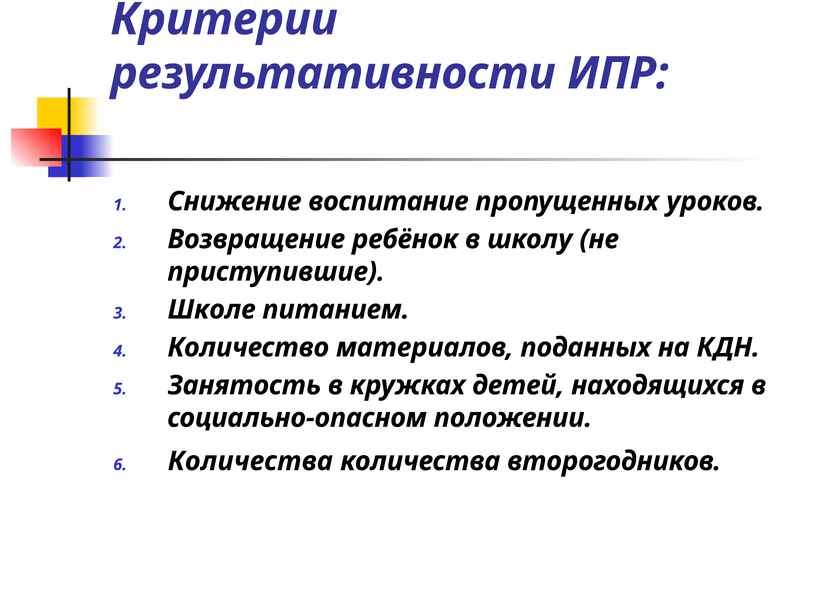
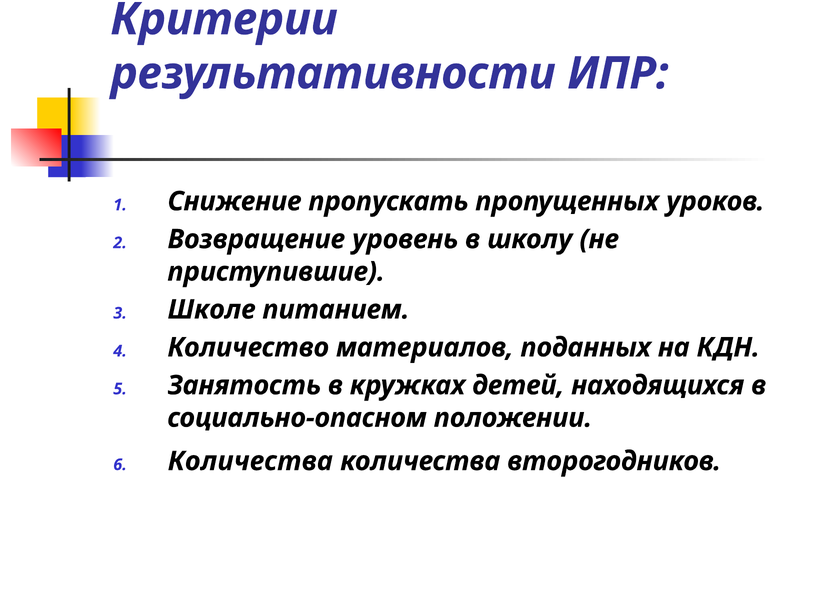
воспитание: воспитание -> пропускать (388, 202)
ребёнок: ребёнок -> уровень (405, 240)
